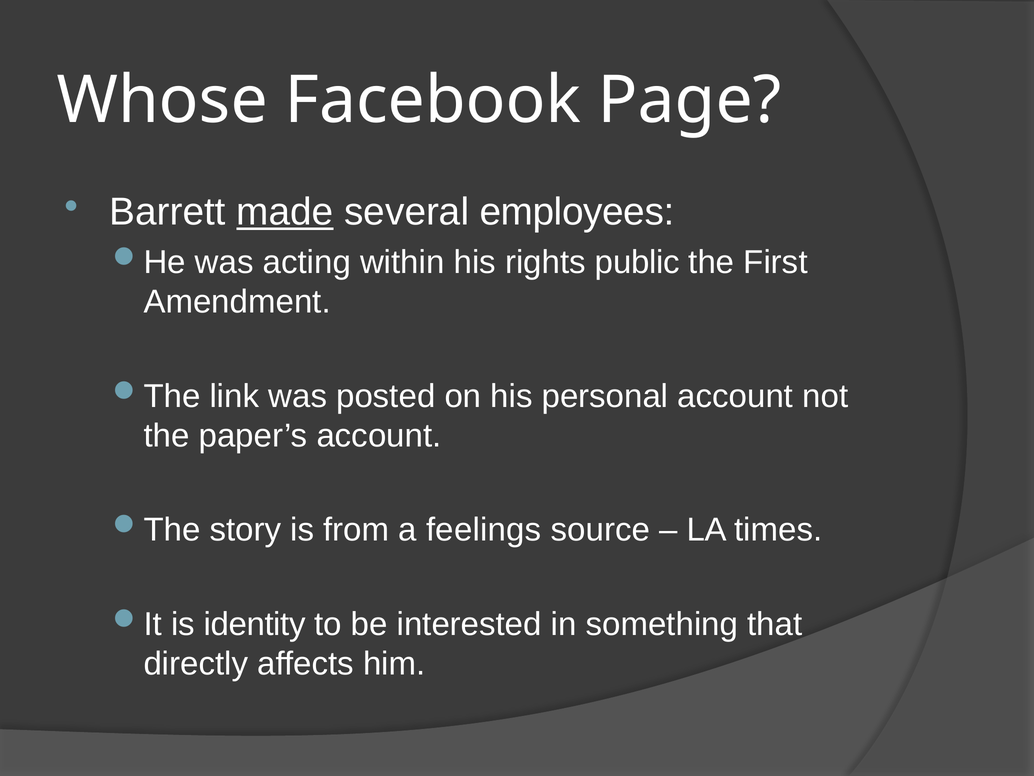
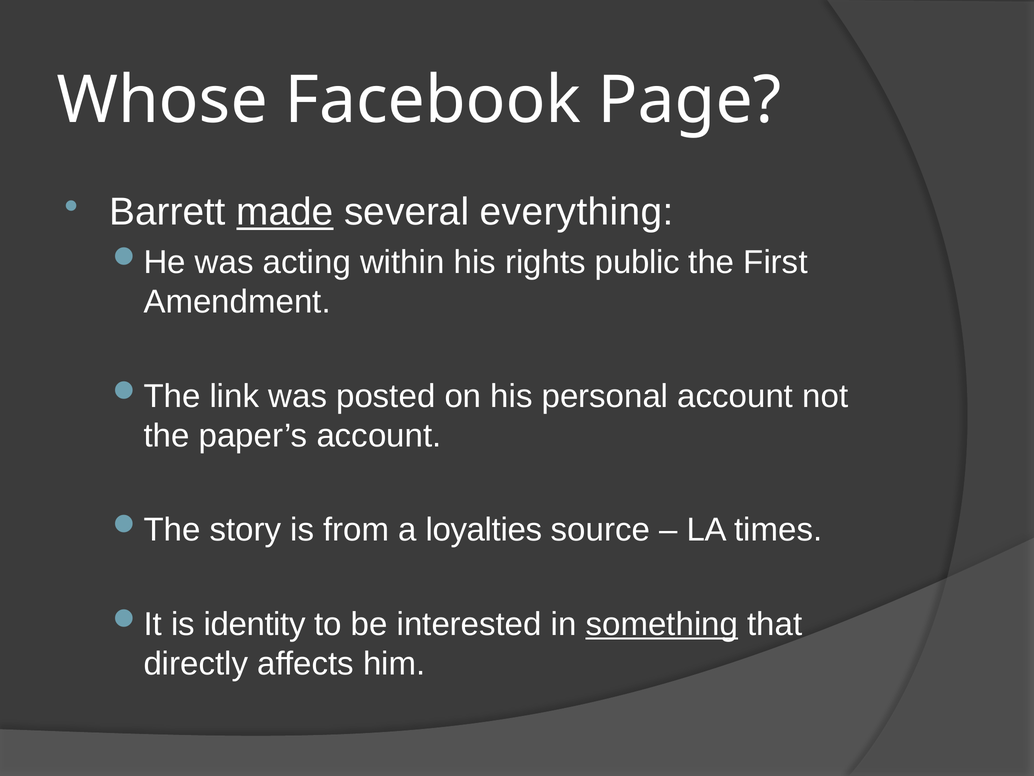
employees: employees -> everything (577, 212)
feelings: feelings -> loyalties (484, 530)
something underline: none -> present (662, 624)
